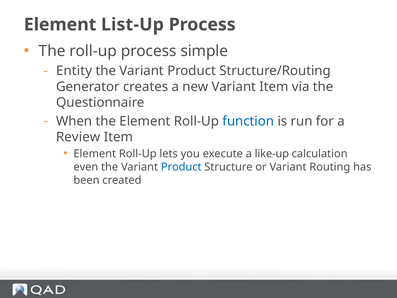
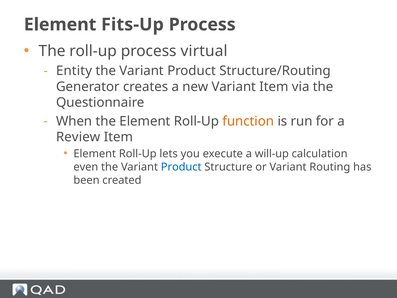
List-Up: List-Up -> Fits-Up (132, 25)
simple: simple -> virtual (204, 51)
function colour: blue -> orange (248, 121)
like-up: like-up -> will-up (272, 154)
